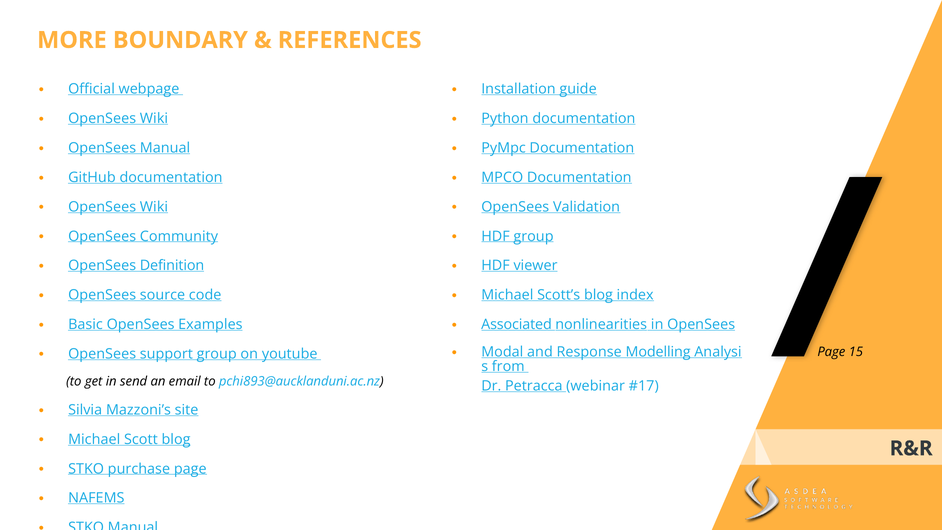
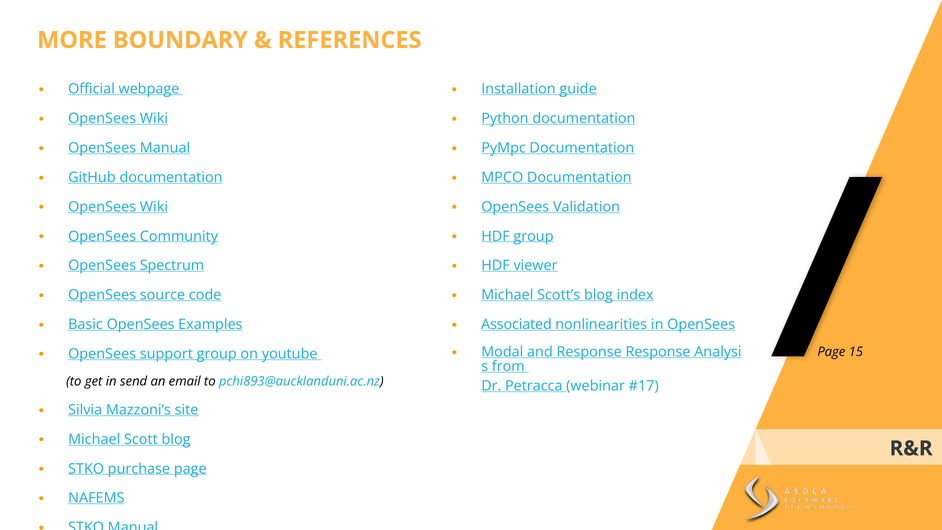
Definition: Definition -> Spectrum (172, 266)
Response Modelling: Modelling -> Response (658, 352)
